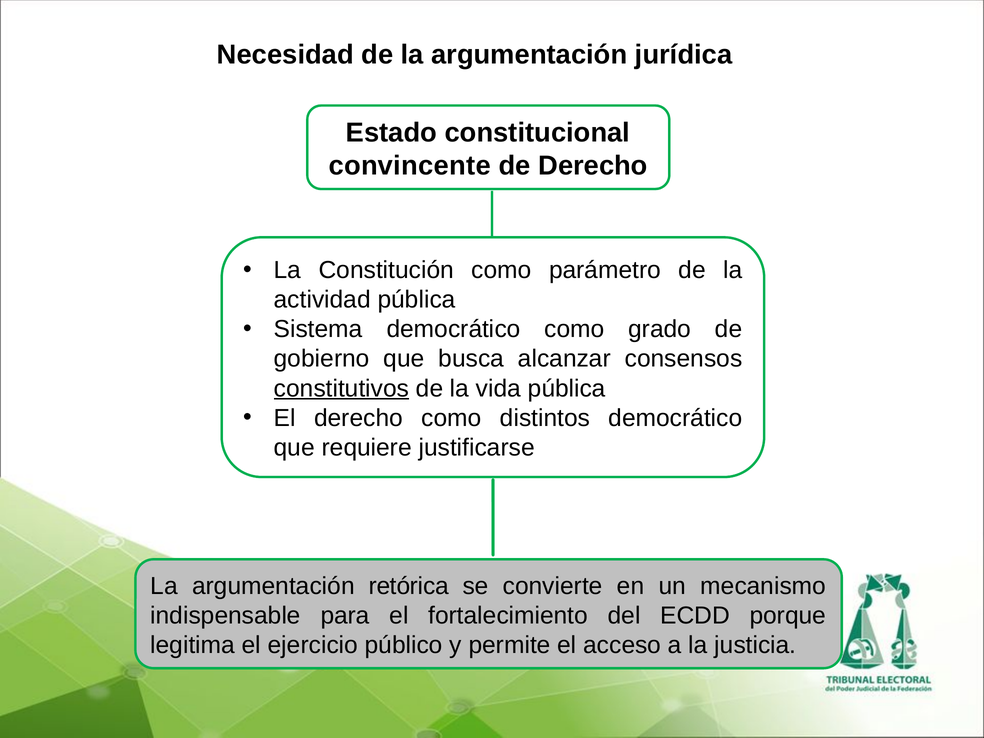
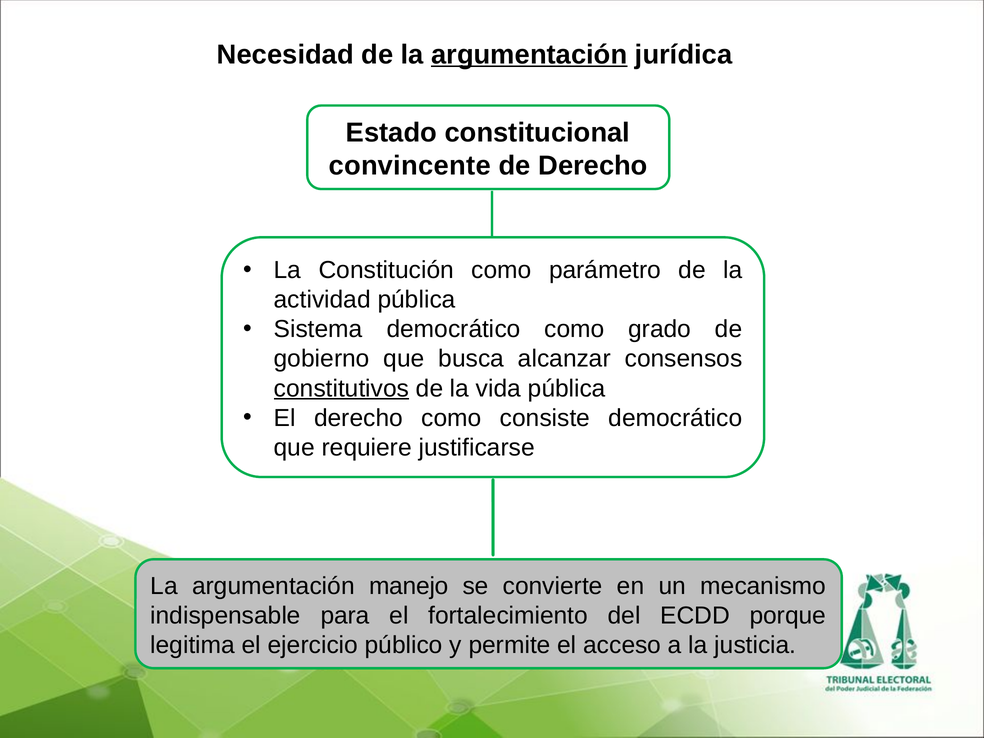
argumentación underline: none -> present (529, 55)
distintos: distintos -> consiste (545, 418)
retórica: retórica -> manejo (409, 586)
